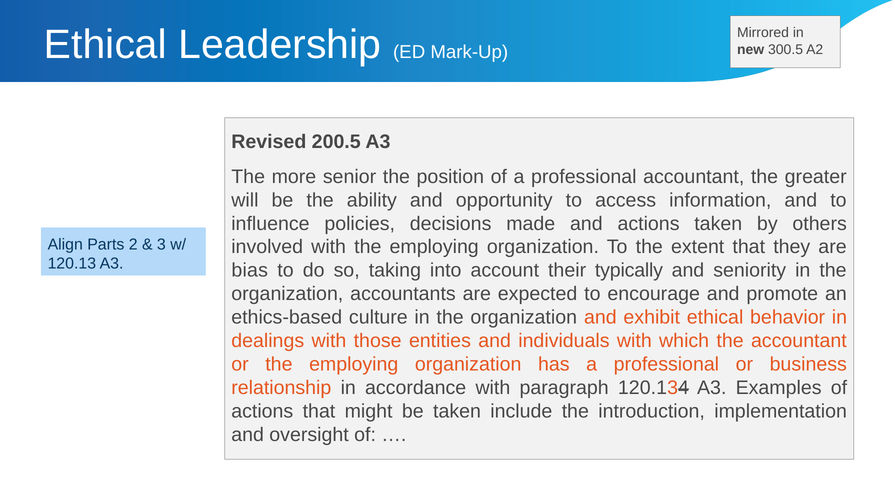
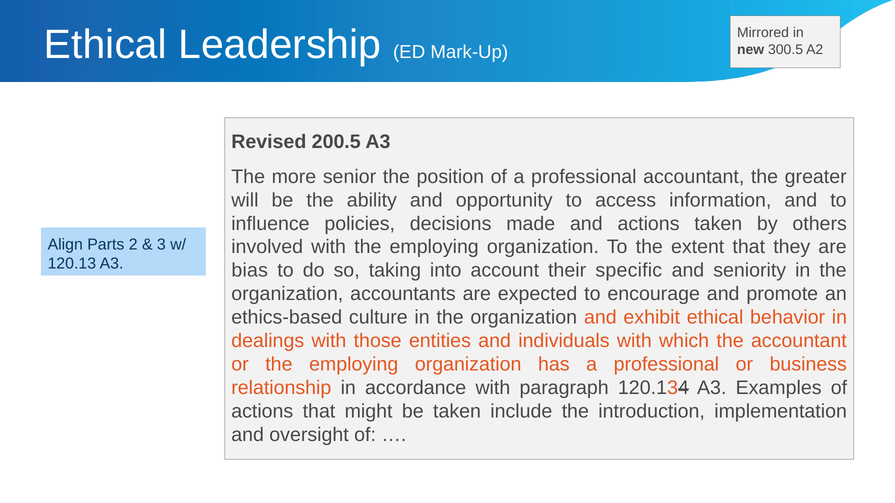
typically: typically -> specific (629, 271)
